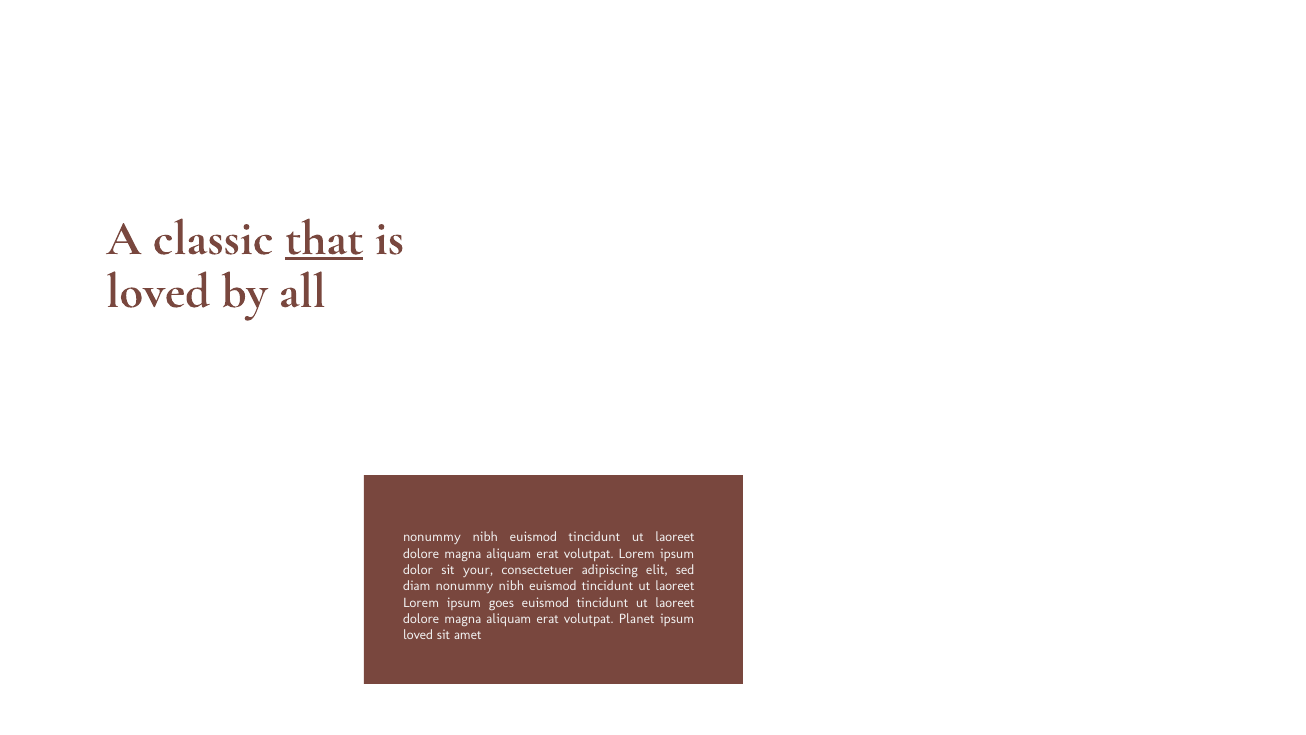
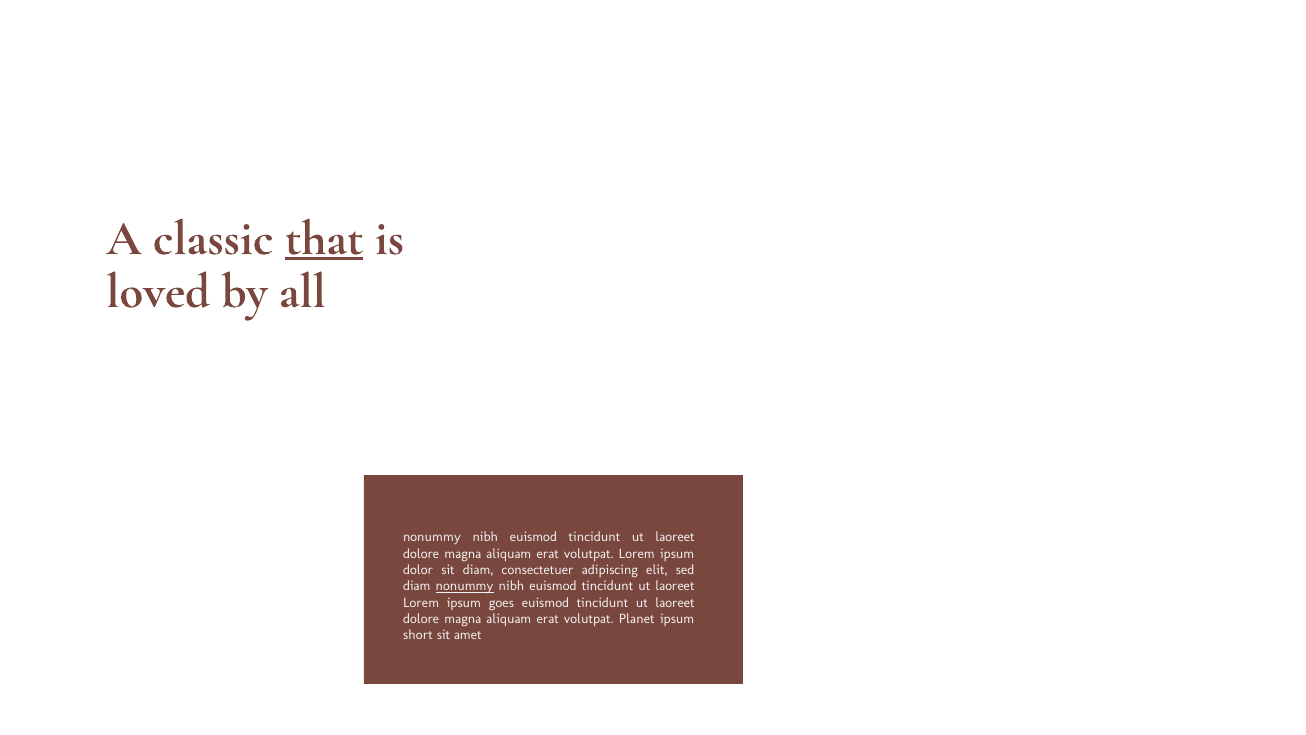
sit your: your -> diam (478, 570)
nonummy underline: none -> present (465, 586)
loved: loved -> short (418, 635)
